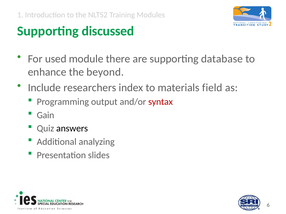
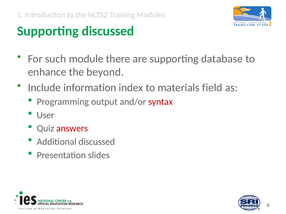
used: used -> such (56, 59)
researchers: researchers -> information (90, 88)
Gain: Gain -> User (45, 115)
answers colour: black -> red (72, 129)
Additional analyzing: analyzing -> discussed (97, 142)
